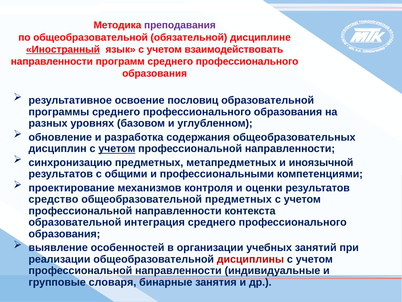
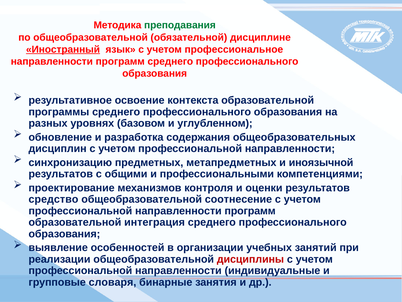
преподавания colour: purple -> green (180, 25)
взаимодействовать: взаимодействовать -> профессиональное (234, 49)
пословиц: пословиц -> контекста (193, 100)
учетом underline: present -> none (117, 148)
общеобразовательной предметных: предметных -> соотнесение (238, 199)
профессиональной направленности контекста: контекста -> программ (250, 211)
